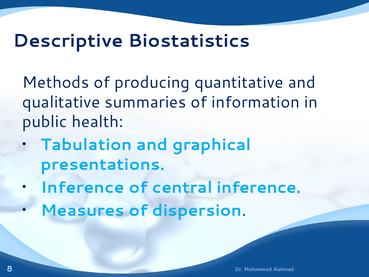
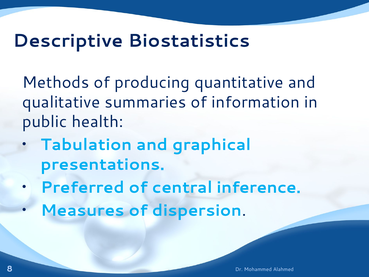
Inference: Inference -> Preferred (82, 187)
